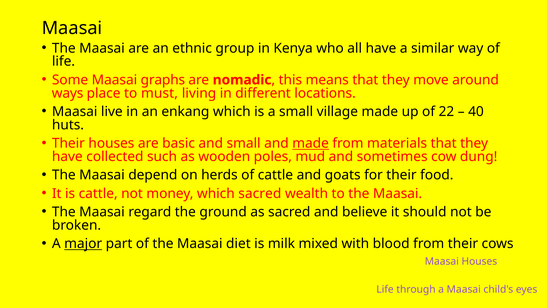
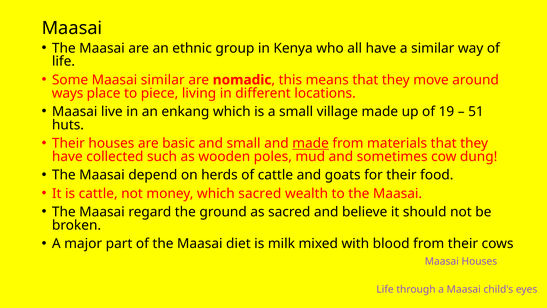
Maasai graphs: graphs -> similar (163, 80)
must: must -> piece (160, 93)
22: 22 -> 19 (446, 112)
40: 40 -> 51 (476, 112)
major underline: present -> none (83, 243)
